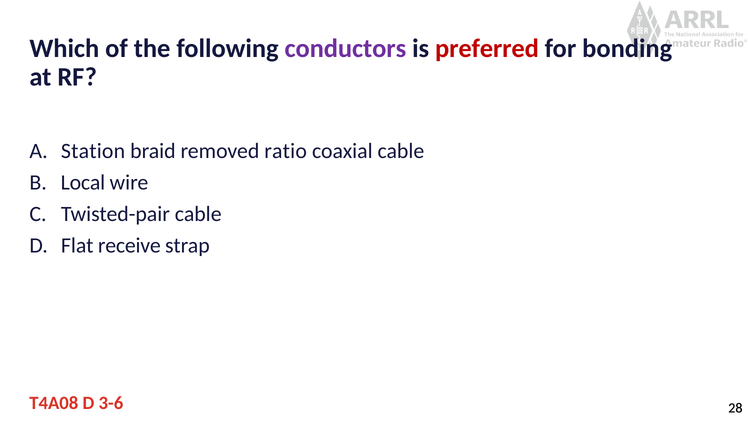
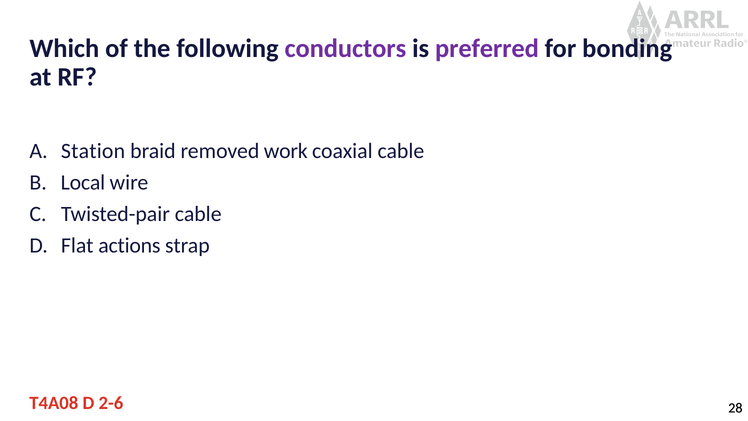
preferred colour: red -> purple (487, 49)
ratio: ratio -> work (286, 151)
receive: receive -> actions (129, 245)
3-6: 3-6 -> 2-6 (111, 403)
